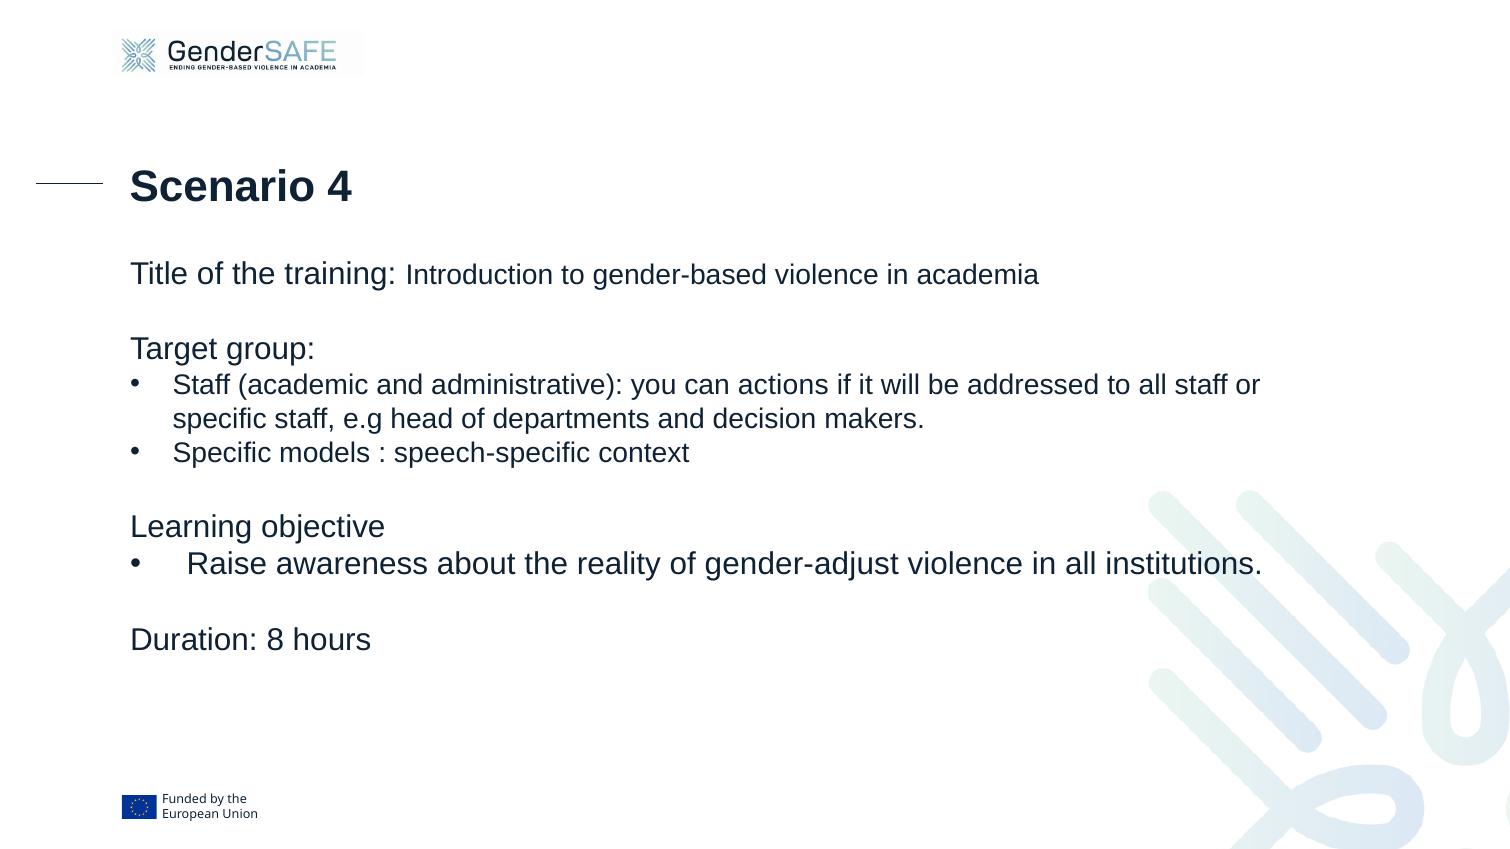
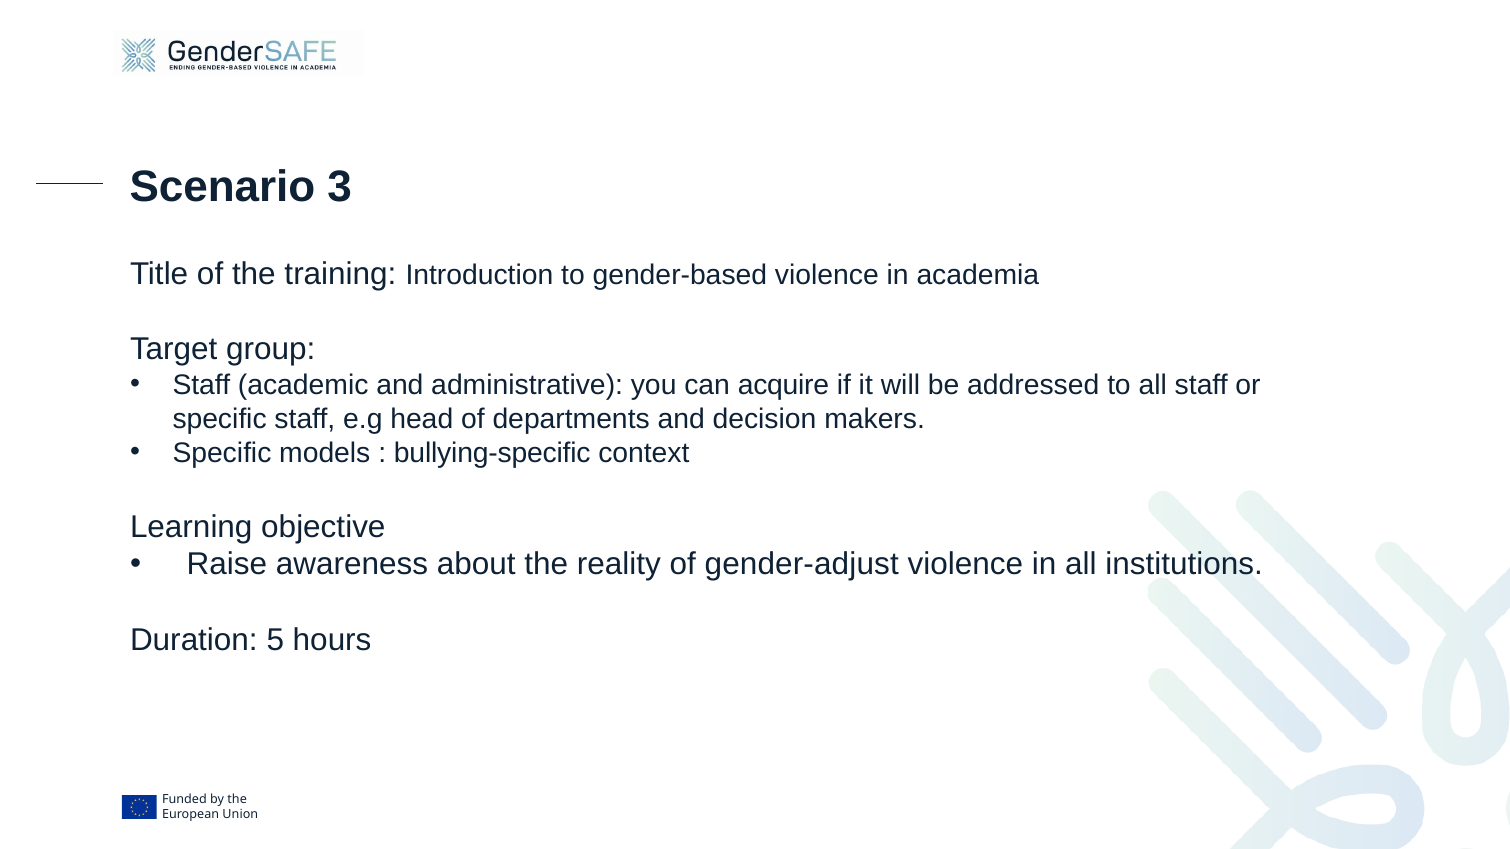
4: 4 -> 3 (340, 187)
actions: actions -> acquire (783, 385)
speech-specific: speech-specific -> bullying-specific (492, 453)
8: 8 -> 5 (275, 640)
